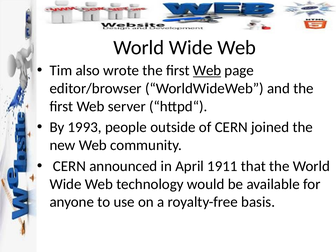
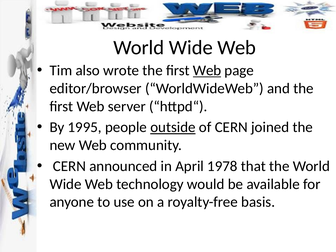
1993: 1993 -> 1995 (85, 127)
outside underline: none -> present (173, 127)
1911: 1911 -> 1978 (222, 166)
